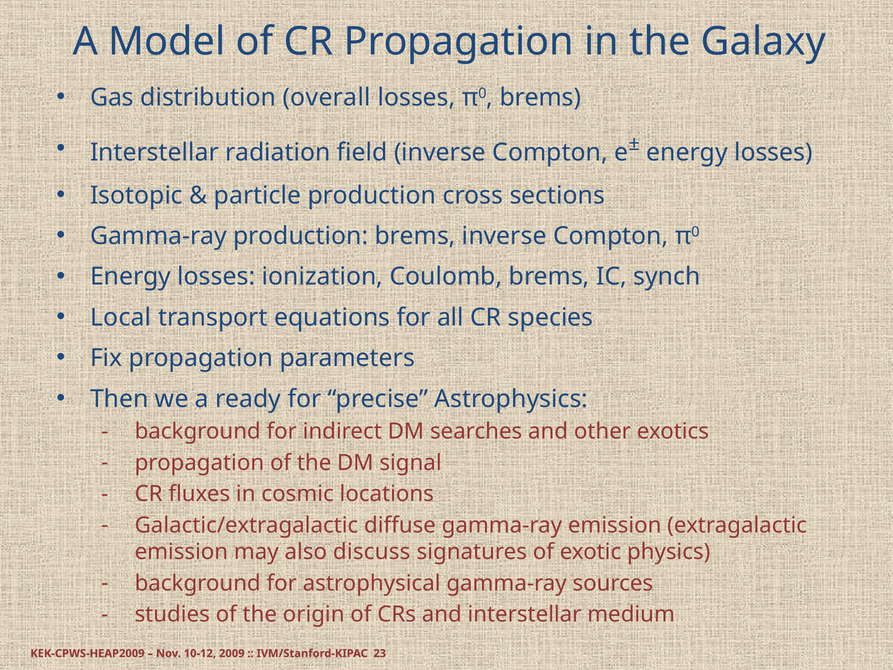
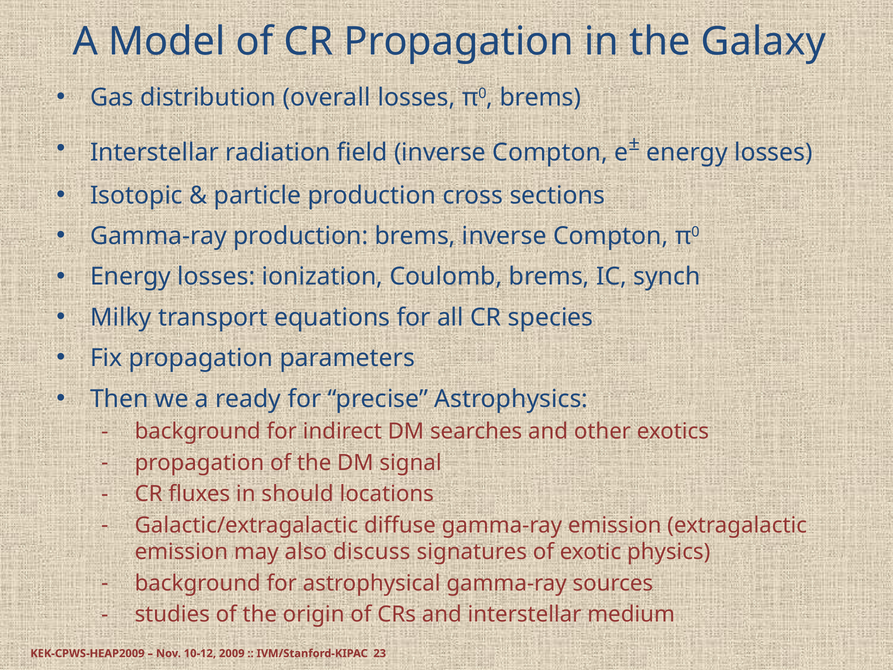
Local: Local -> Milky (121, 317)
cosmic: cosmic -> should (298, 494)
